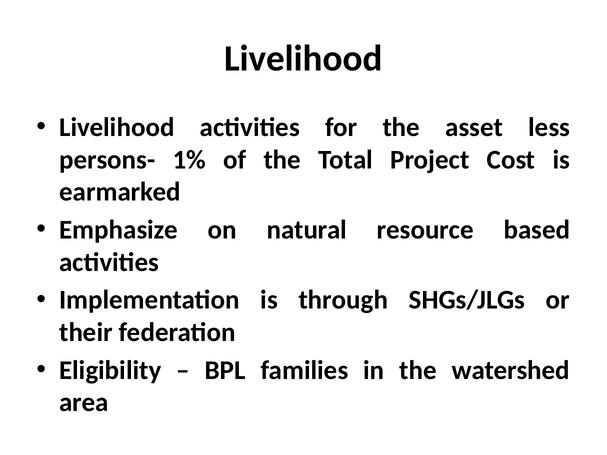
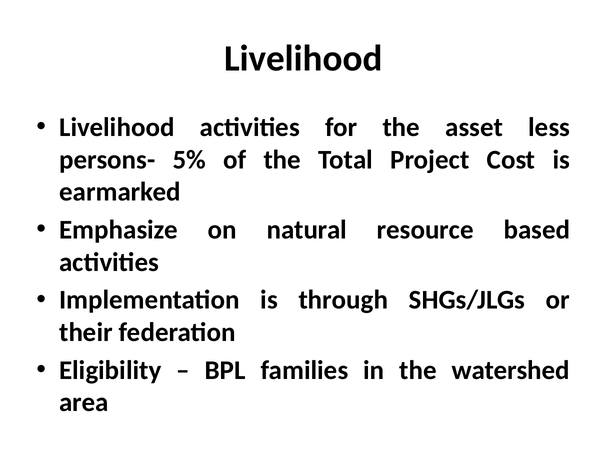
1%: 1% -> 5% (189, 160)
